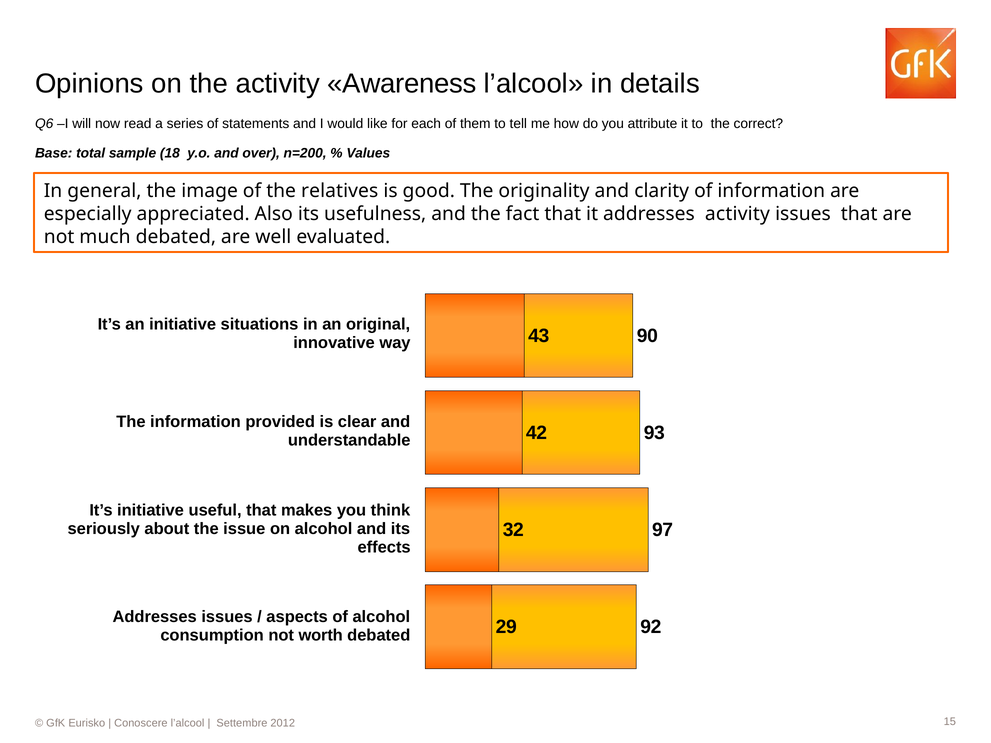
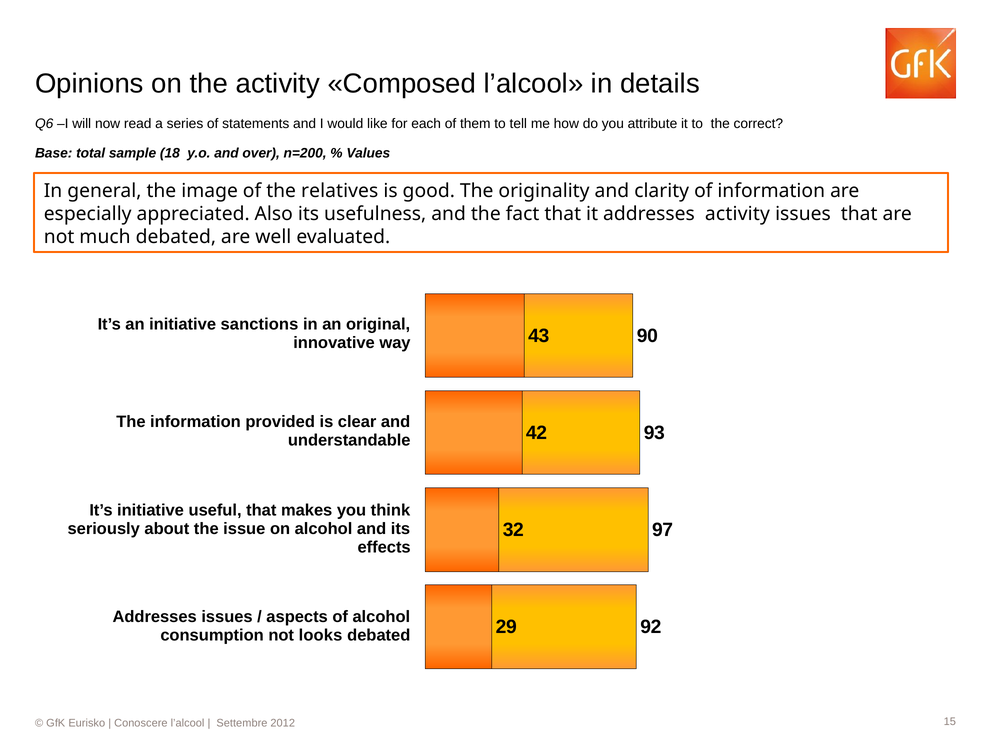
Awareness: Awareness -> Composed (402, 84)
situations: situations -> sanctions (259, 325)
worth: worth -> looks (321, 636)
